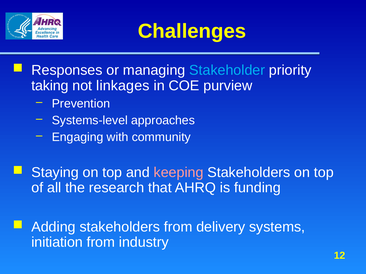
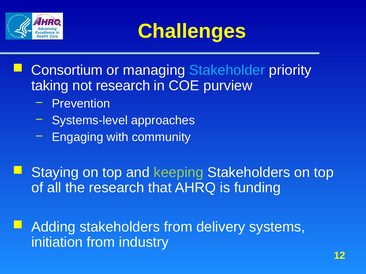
Responses: Responses -> Consortium (67, 70)
not linkages: linkages -> research (123, 86)
keeping colour: pink -> light green (179, 173)
